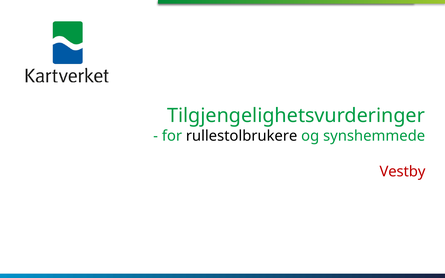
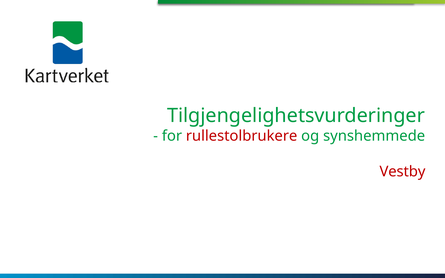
rullestolbrukere colour: black -> red (242, 136)
